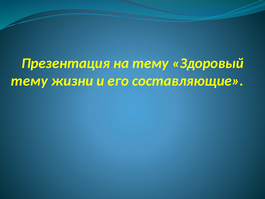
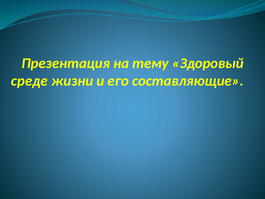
тему: тему -> среде (29, 81)
